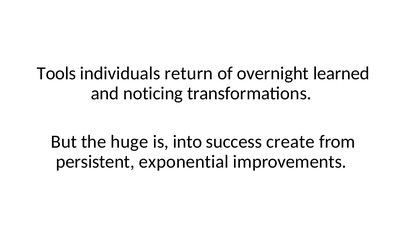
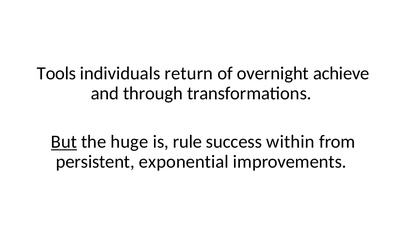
learned: learned -> achieve (341, 74)
noticing: noticing -> through (153, 94)
But underline: none -> present (64, 142)
into: into -> rule (187, 142)
create: create -> within (290, 142)
